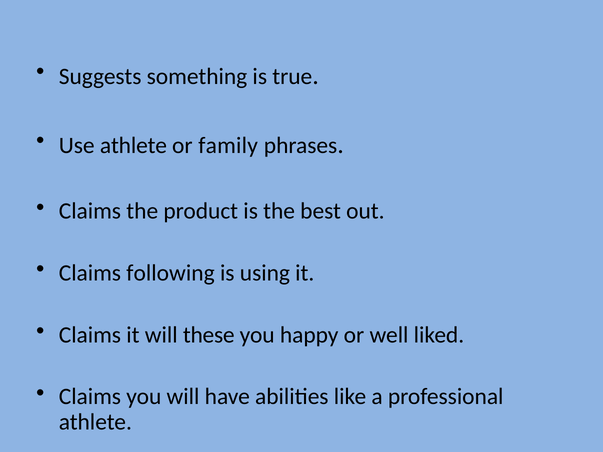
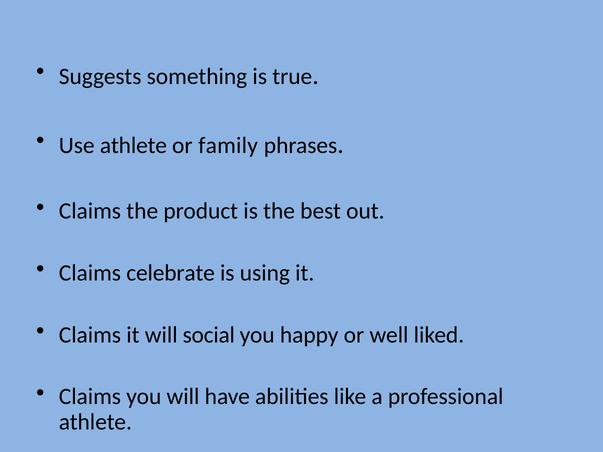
following: following -> celebrate (171, 273)
these: these -> social (209, 335)
